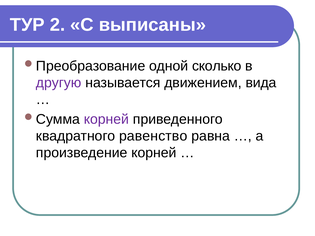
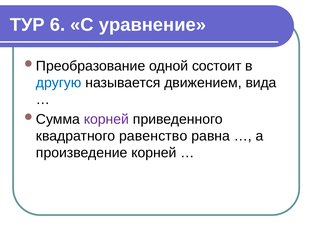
2: 2 -> 6 (57, 25)
выписаны: выписаны -> уравнение (152, 25)
сколько: сколько -> состоит (217, 66)
другую colour: purple -> blue (59, 83)
